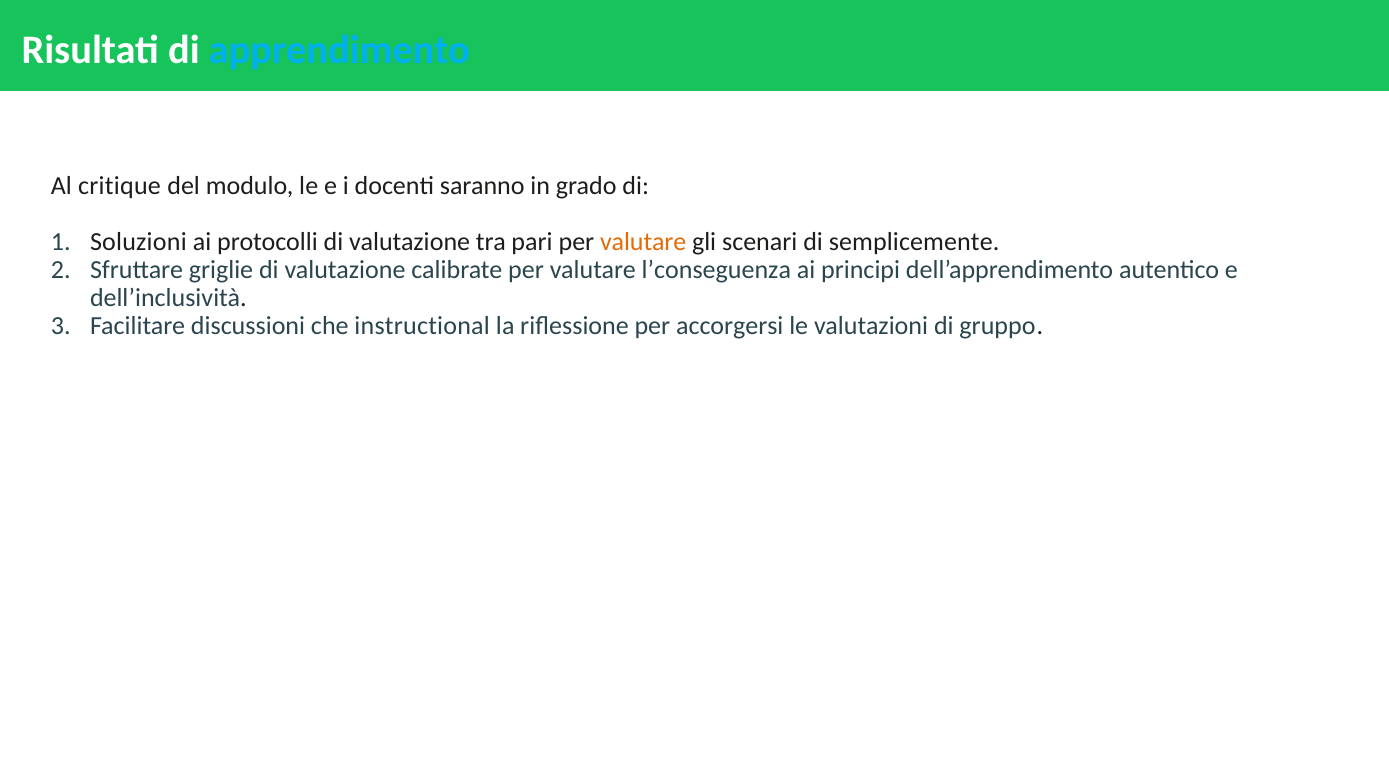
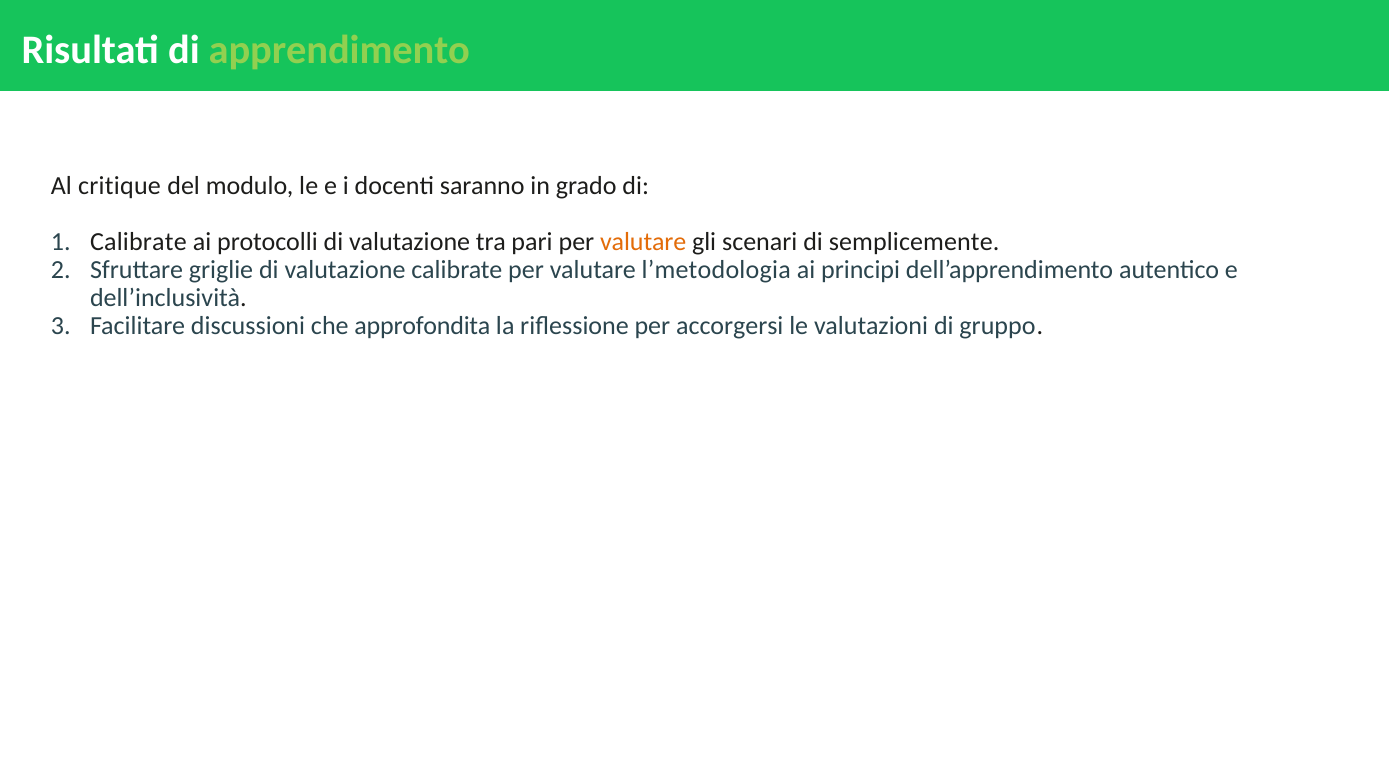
apprendimento colour: light blue -> light green (339, 50)
Soluzioni: Soluzioni -> Calibrate (138, 242)
l’conseguenza: l’conseguenza -> l’metodologia (716, 270)
instructional: instructional -> approfondita (422, 326)
